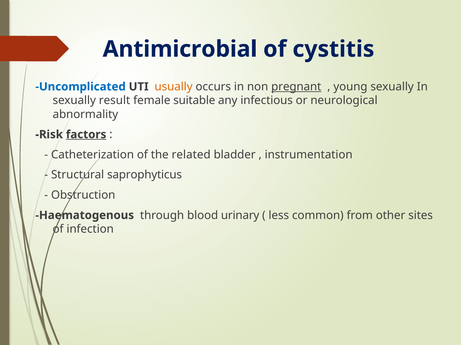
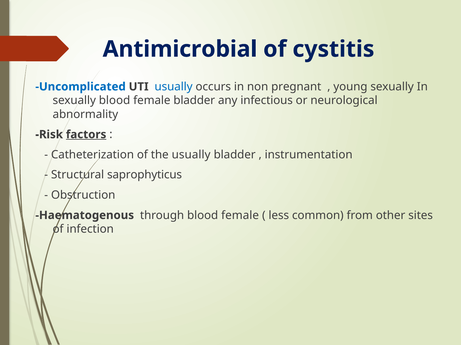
usually colour: orange -> blue (174, 87)
pregnant underline: present -> none (296, 87)
sexually result: result -> blood (115, 101)
female suitable: suitable -> bladder (194, 101)
the related: related -> usually (191, 155)
through blood urinary: urinary -> female (240, 216)
